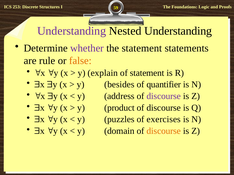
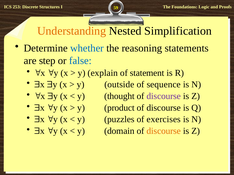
Understanding colour: purple -> orange (72, 31)
Nested Understanding: Understanding -> Simplification (178, 31)
whether colour: purple -> blue (87, 48)
the statement: statement -> reasoning (142, 48)
rule: rule -> step (47, 61)
false colour: orange -> blue (80, 61)
besides: besides -> outside (119, 85)
quantifier: quantifier -> sequence (164, 85)
address: address -> thought (119, 96)
